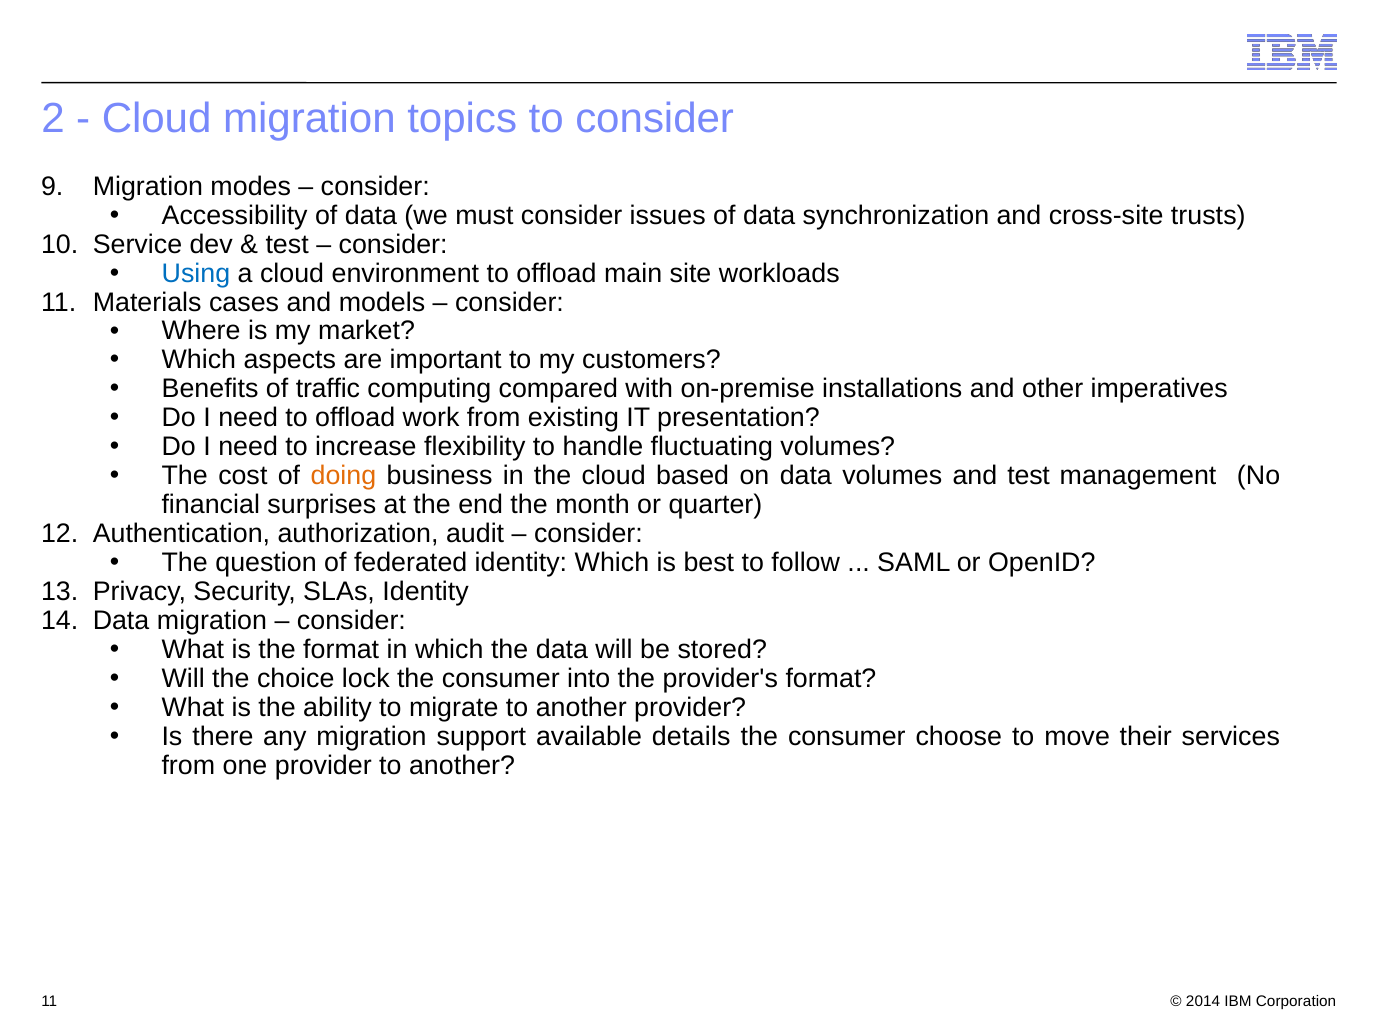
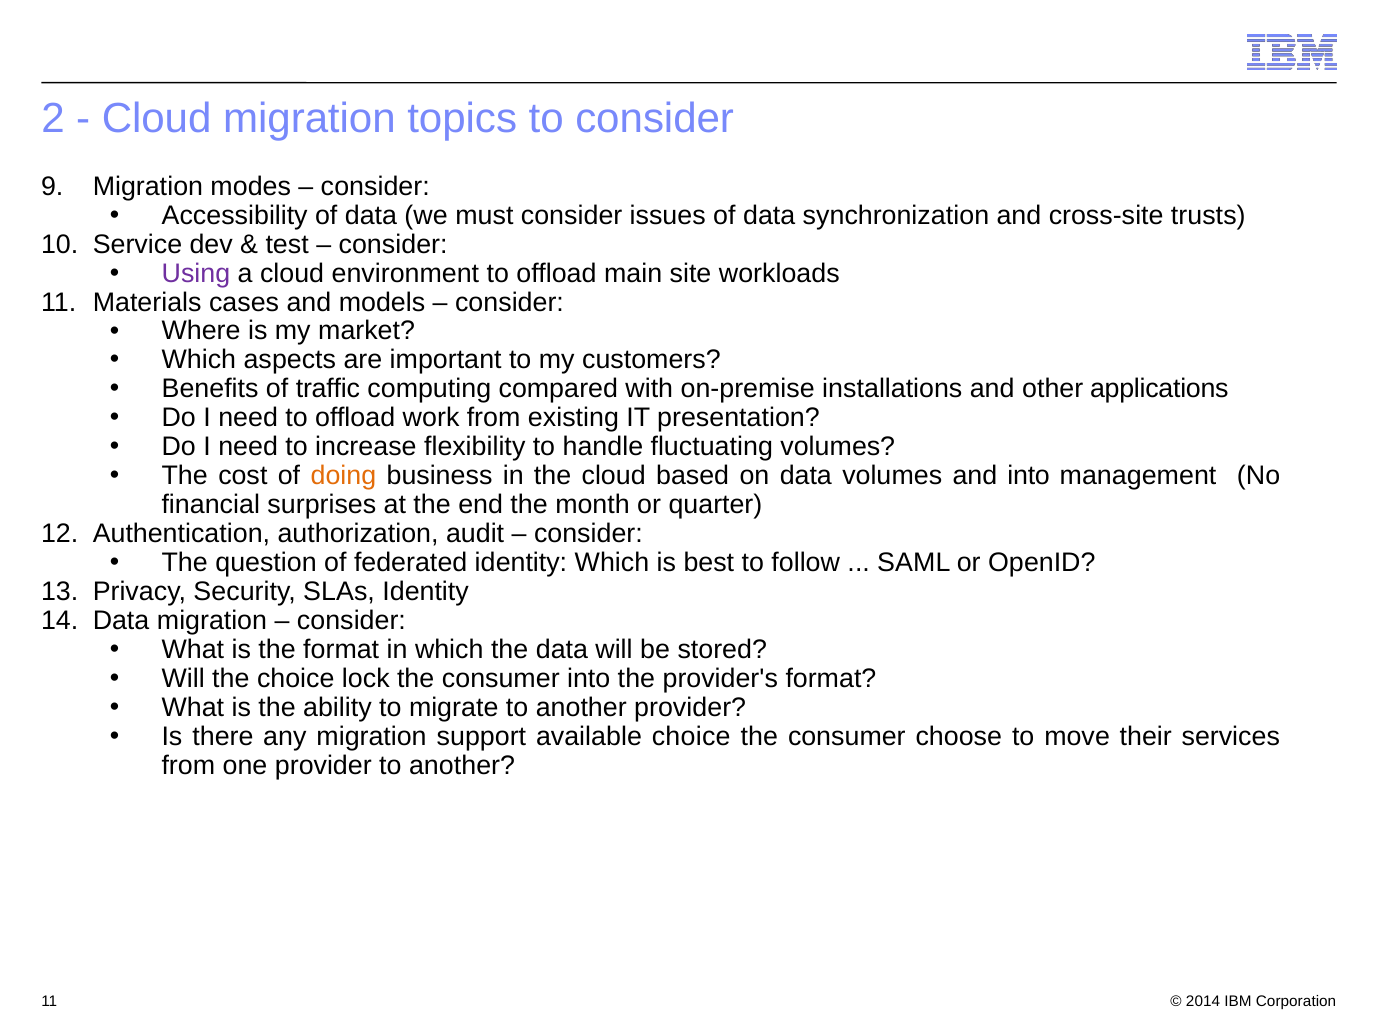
Using colour: blue -> purple (196, 273)
imperatives: imperatives -> applications (1159, 389)
and test: test -> into (1029, 476)
available details: details -> choice (691, 737)
